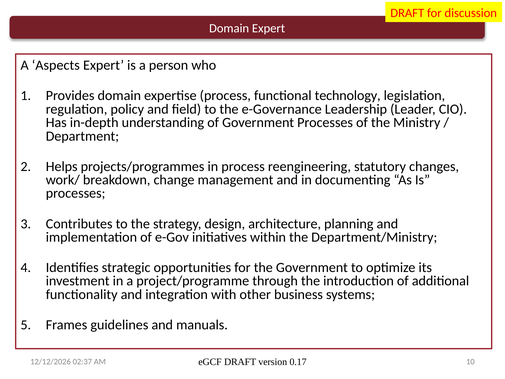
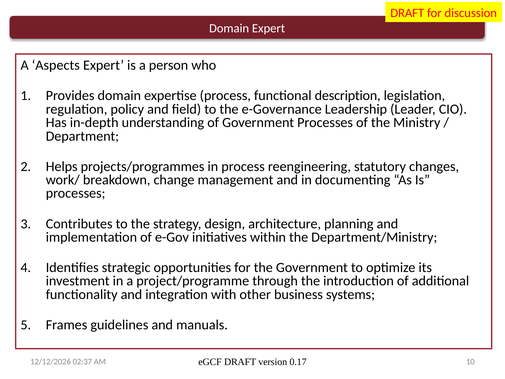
technology: technology -> description (348, 96)
